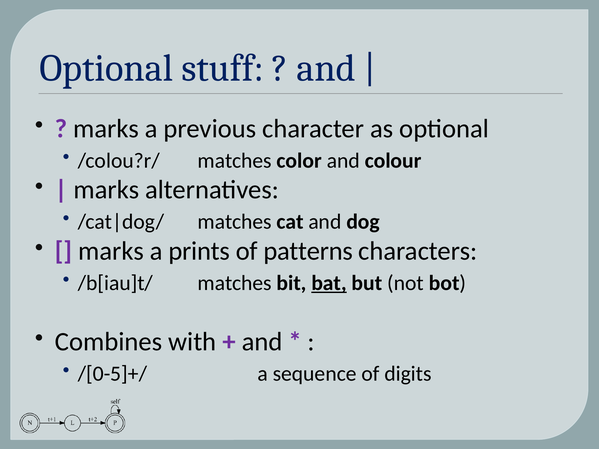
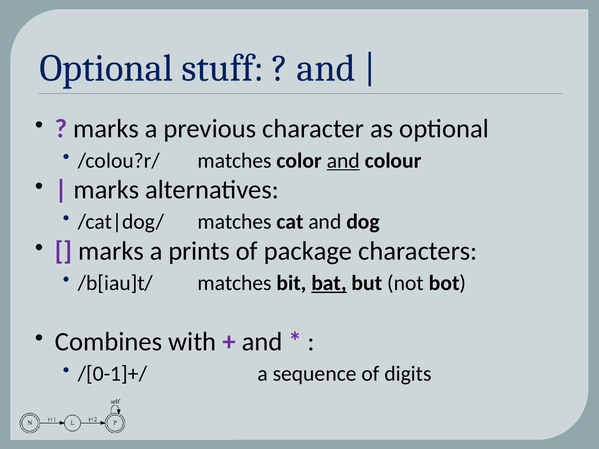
and underline: none -> present (343, 161)
patterns: patterns -> package (308, 251)
/[0-5]+/: /[0-5]+/ -> /[0-1]+/ (112, 374)
